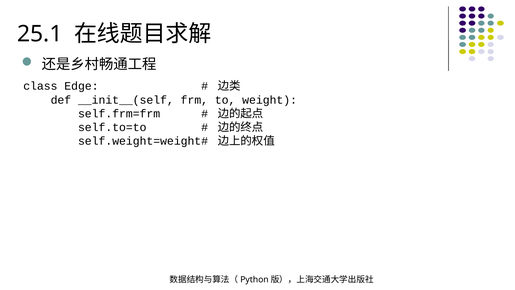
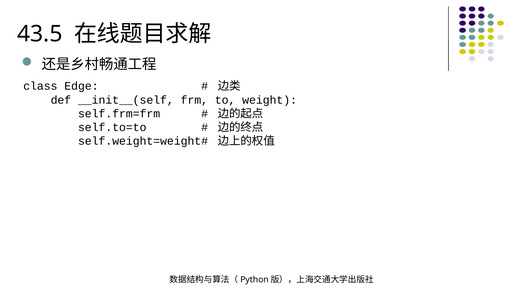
25.1: 25.1 -> 43.5 (40, 34)
